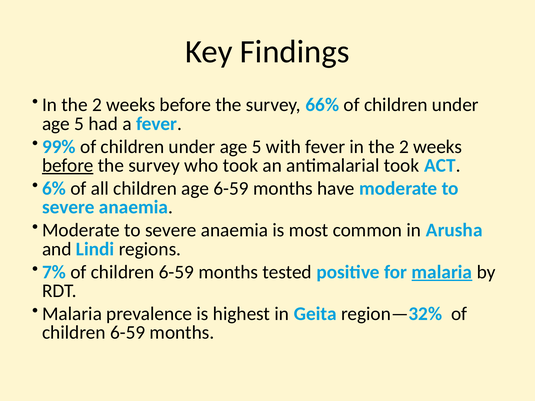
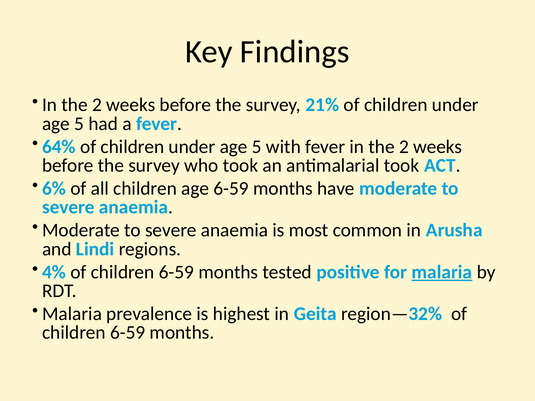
66%: 66% -> 21% (322, 105)
99%: 99% -> 64% (59, 147)
before underline: present -> none (68, 166)
7%: 7% -> 4% (54, 272)
